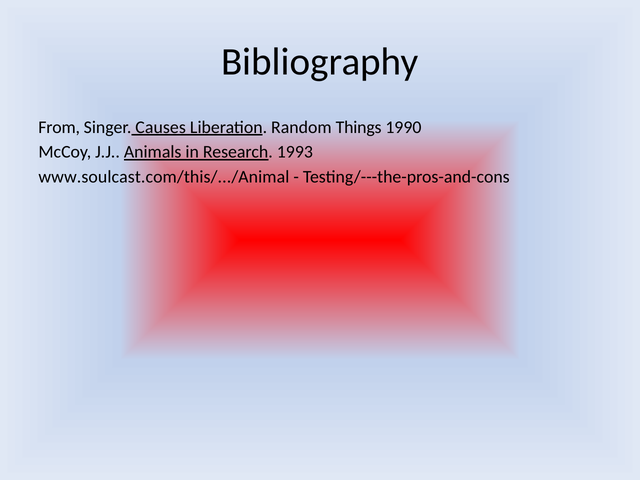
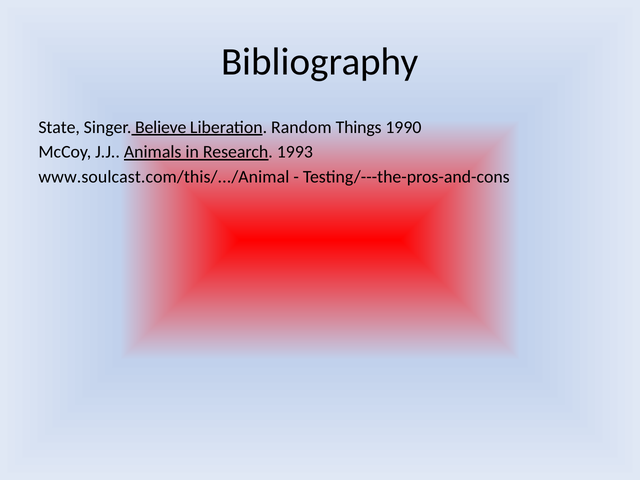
From: From -> State (59, 127)
Causes: Causes -> Believe (161, 127)
